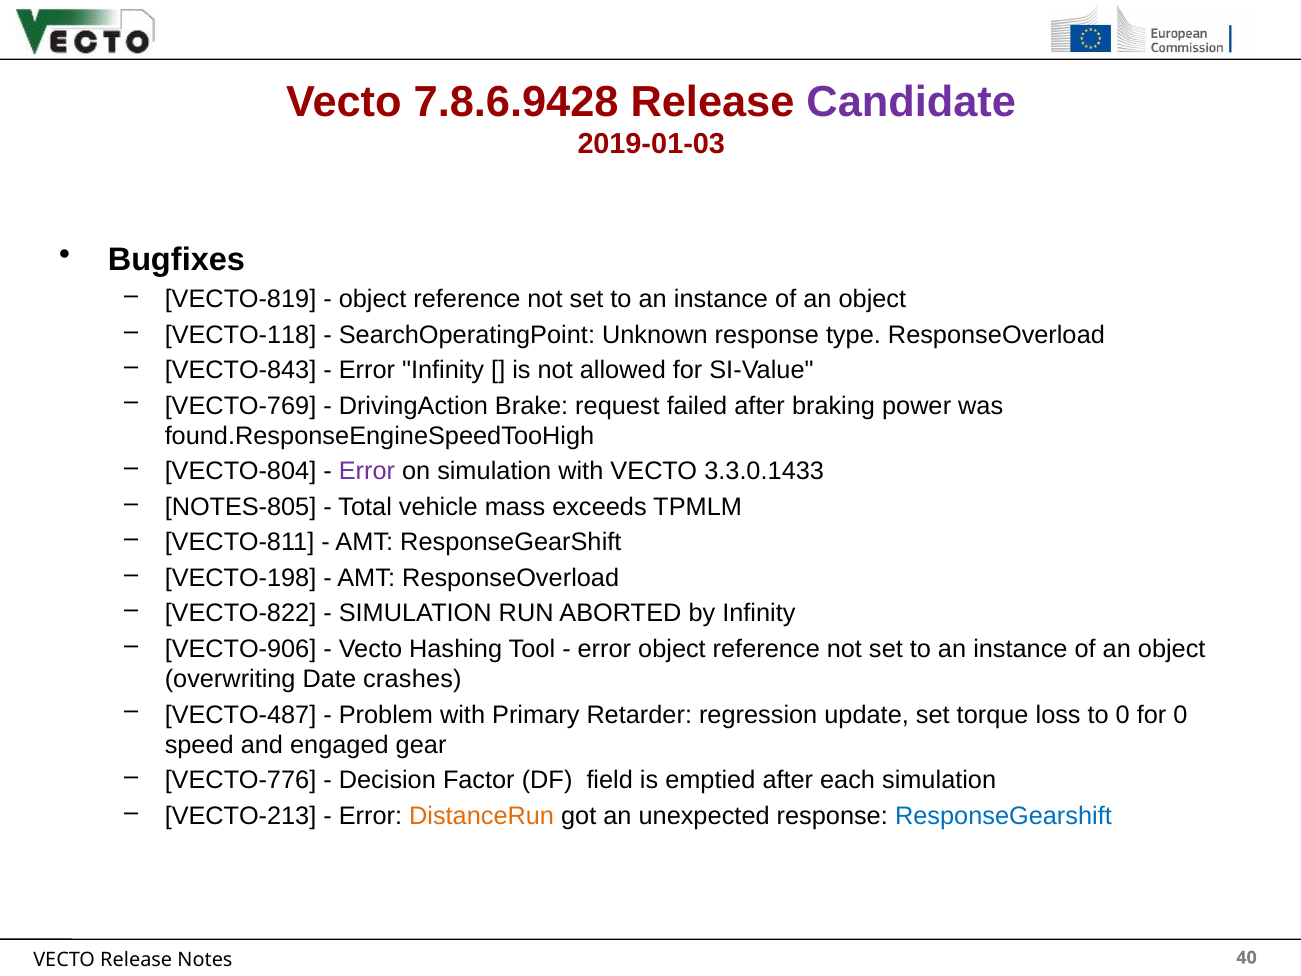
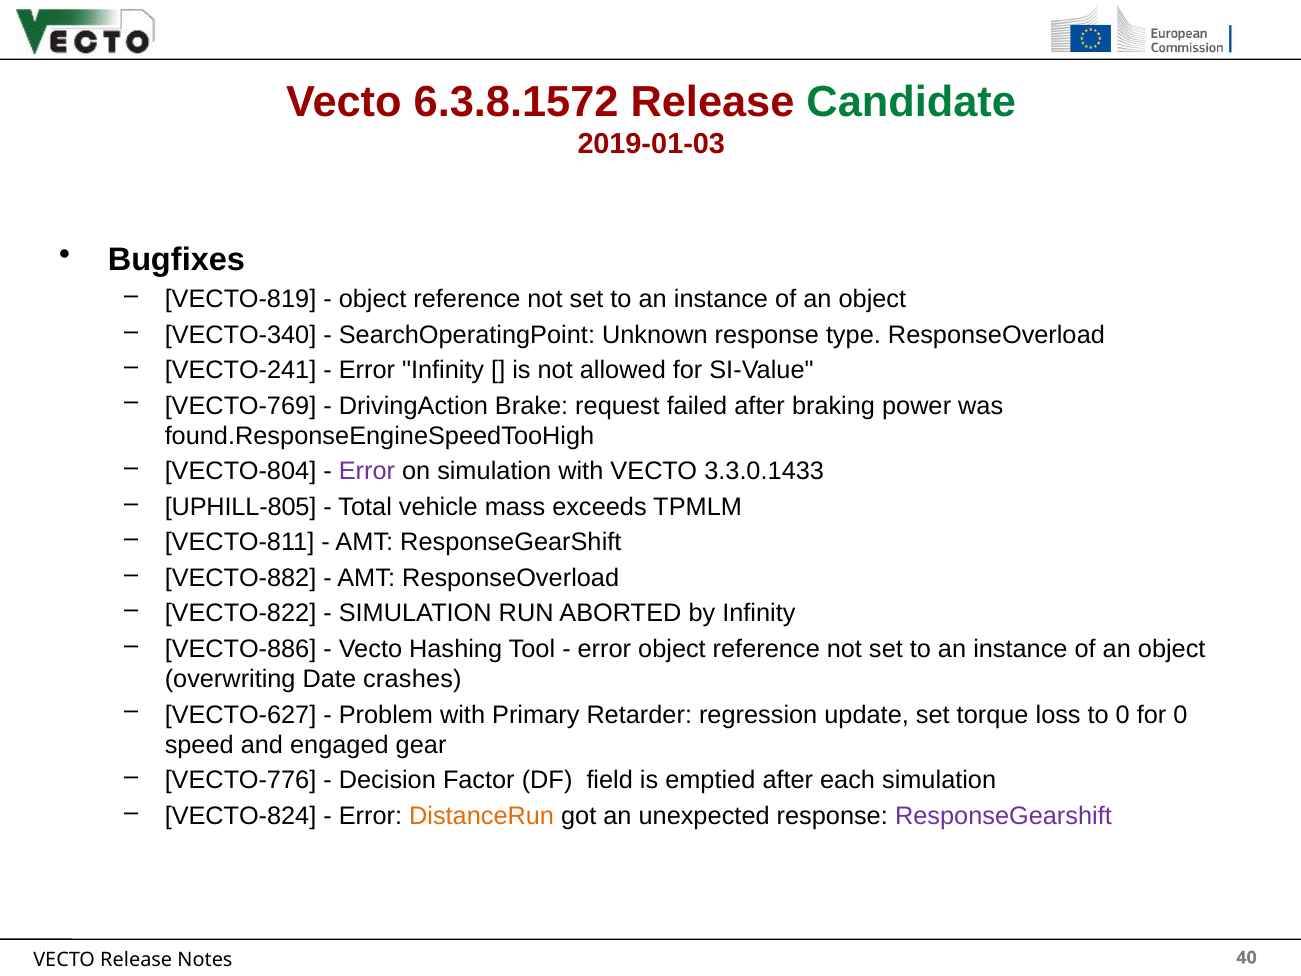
7.8.6.9428: 7.8.6.9428 -> 6.3.8.1572 (516, 102)
Candidate colour: purple -> green (911, 102)
VECTO-118: VECTO-118 -> VECTO-340 (241, 335)
VECTO-843: VECTO-843 -> VECTO-241 (241, 370)
NOTES-805: NOTES-805 -> UPHILL-805 (241, 507)
VECTO-198: VECTO-198 -> VECTO-882 (241, 578)
VECTO-906: VECTO-906 -> VECTO-886 (241, 649)
VECTO-487: VECTO-487 -> VECTO-627 (241, 714)
VECTO-213: VECTO-213 -> VECTO-824 (241, 816)
ResponseGearshift colour: blue -> purple (1003, 816)
